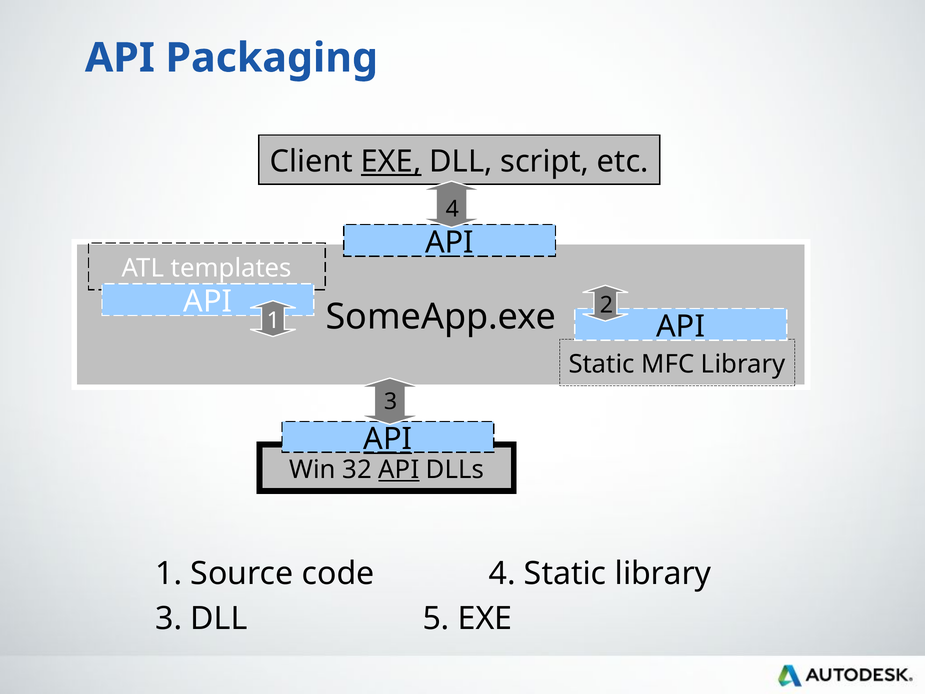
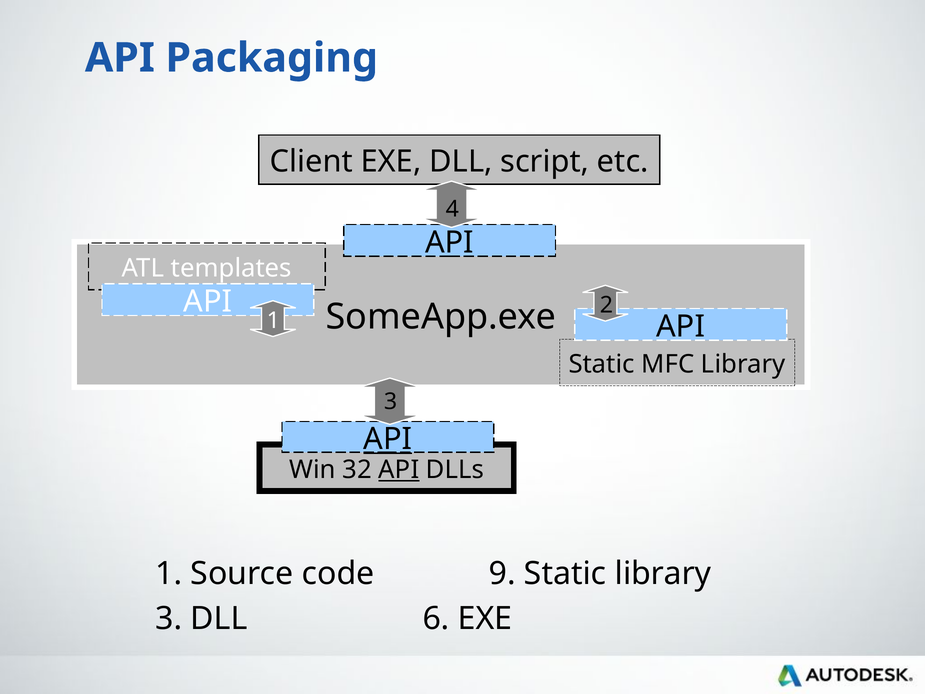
EXE underline: present -> none (391, 162)
code 4: 4 -> 9 (502, 573)
5: 5 -> 6 (436, 618)
